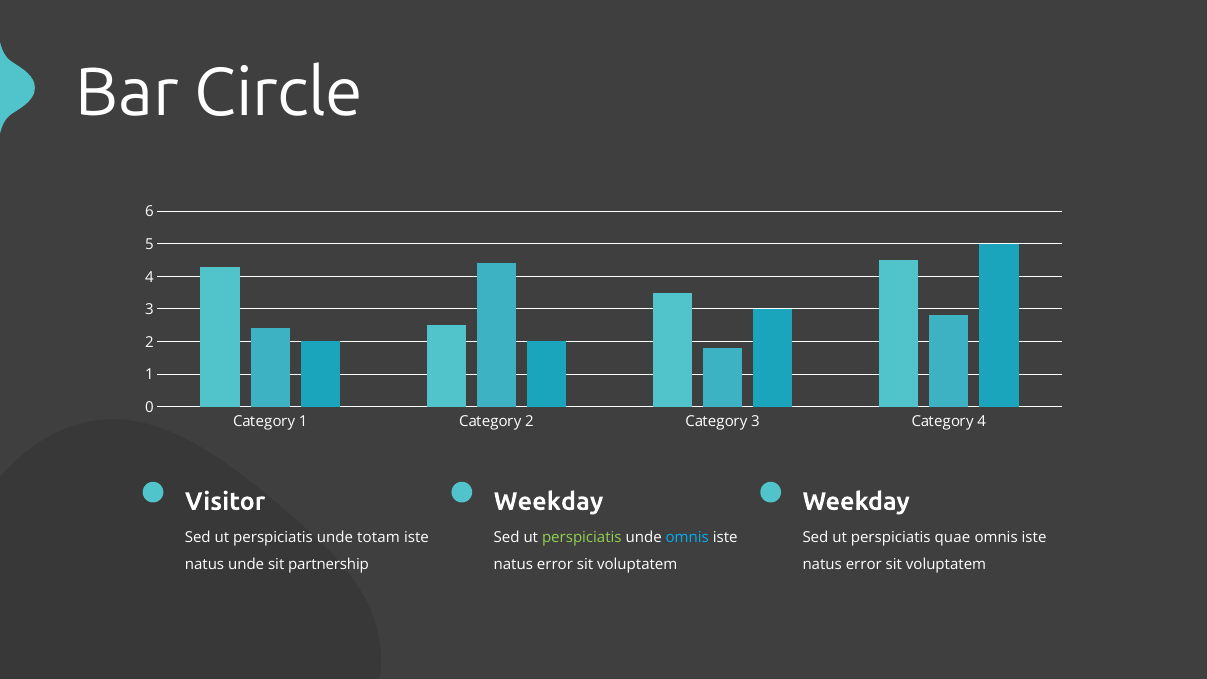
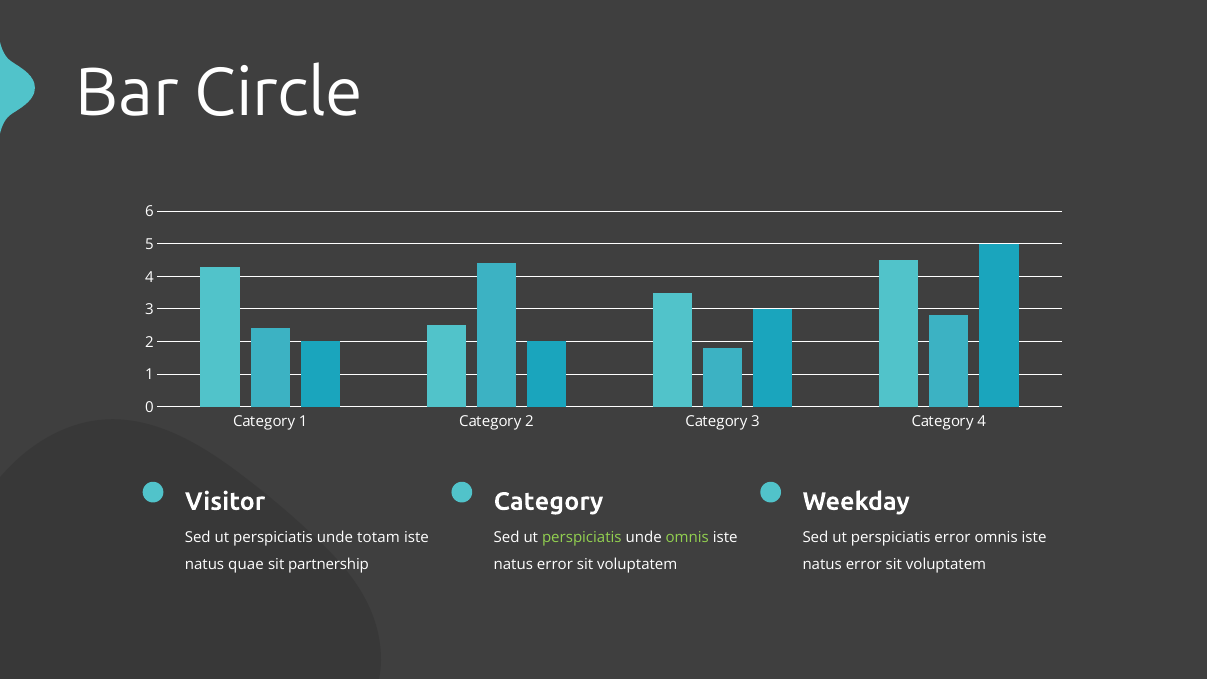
Weekday: Weekday -> Category (549, 501)
omnis colour: light blue -> light green (687, 537)
perspiciatis quae: quae -> error (952, 537)
natus unde: unde -> quae (246, 564)
